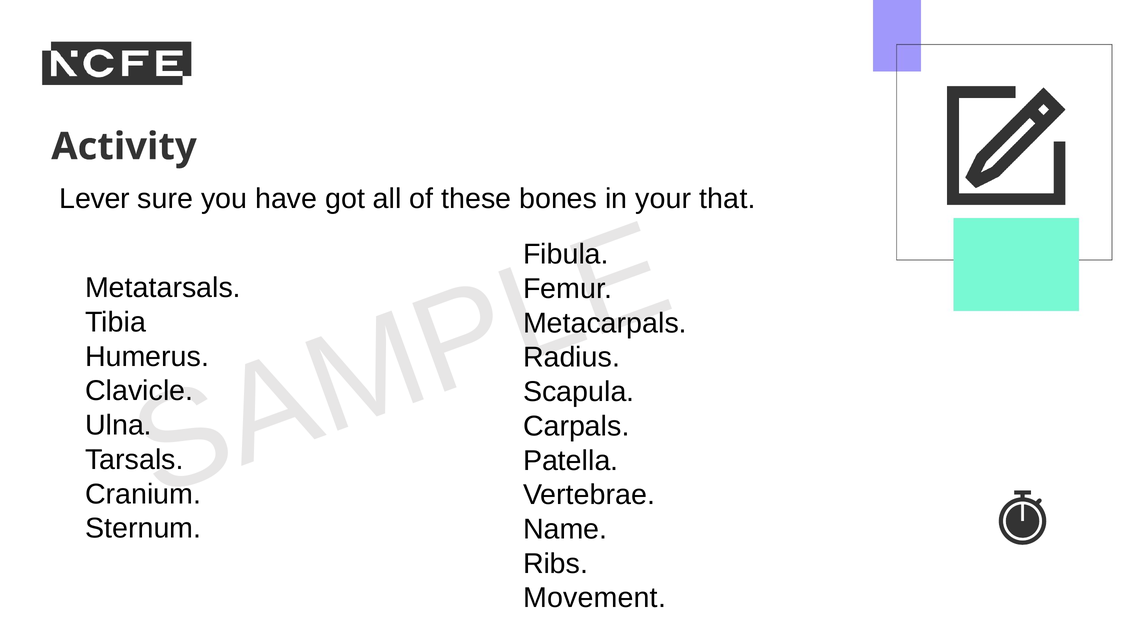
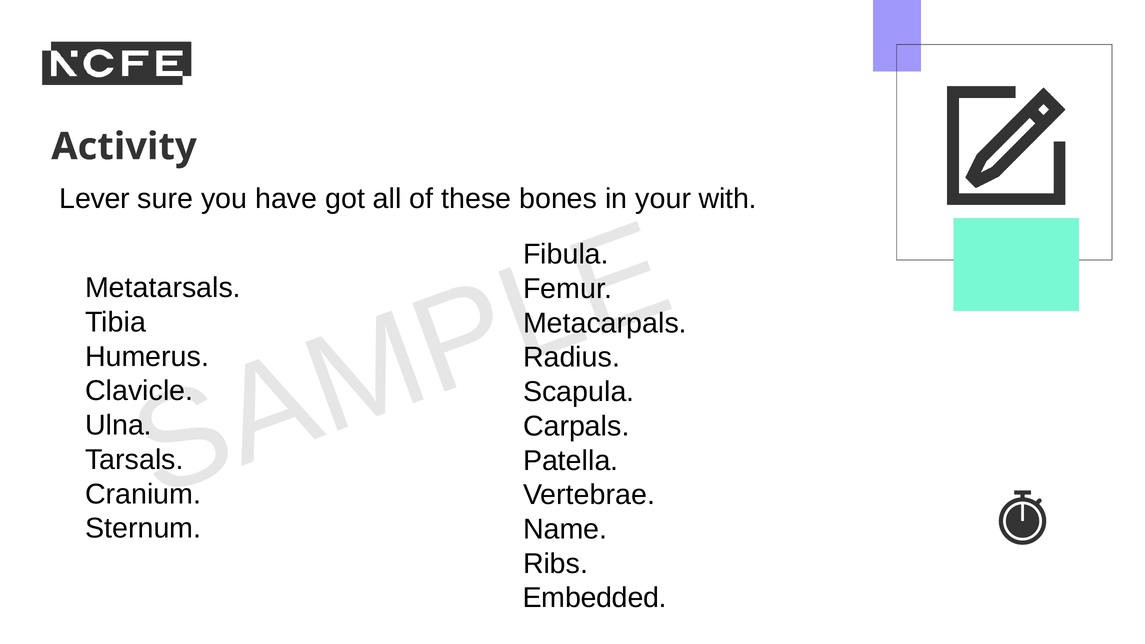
that: that -> with (728, 199)
Movement: Movement -> Embedded (595, 598)
